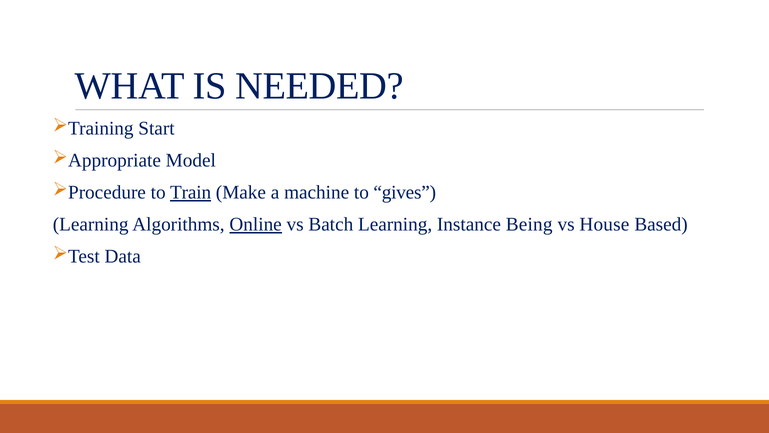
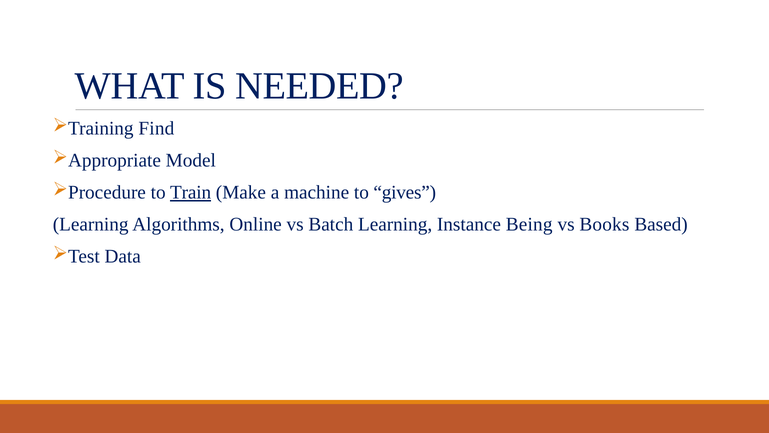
Start: Start -> Find (156, 128)
Online underline: present -> none (256, 224)
House: House -> Books (604, 224)
